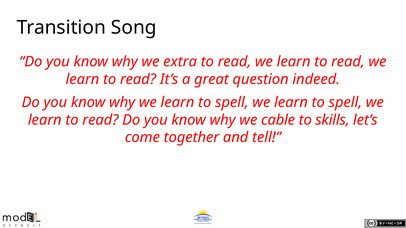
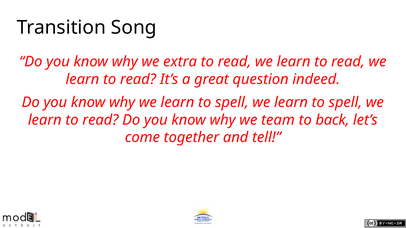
cable: cable -> team (278, 120)
skills: skills -> back (332, 120)
